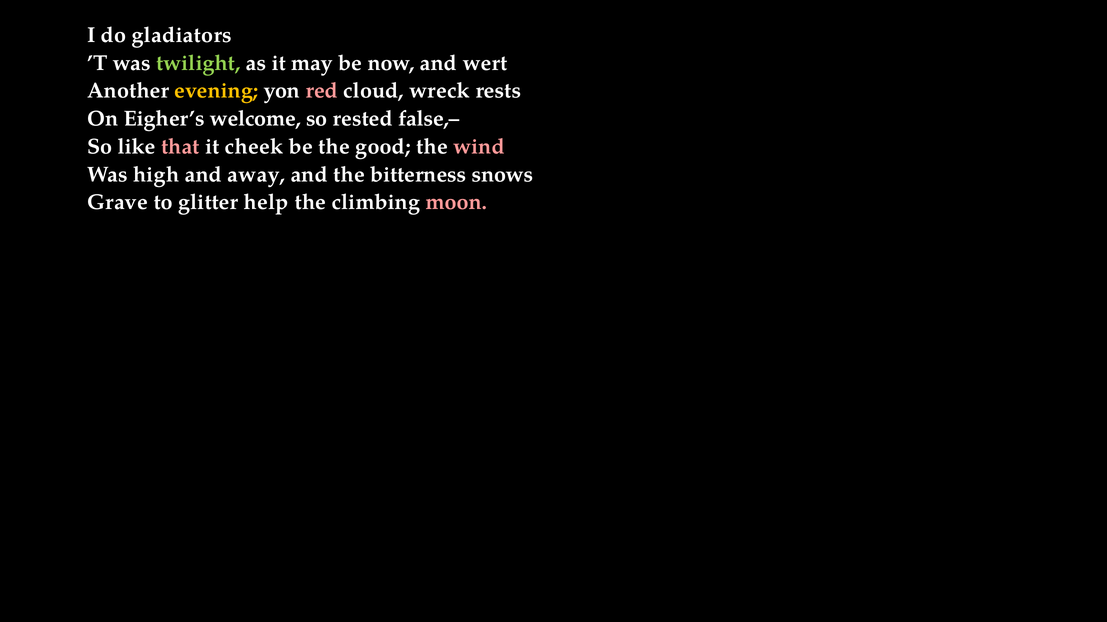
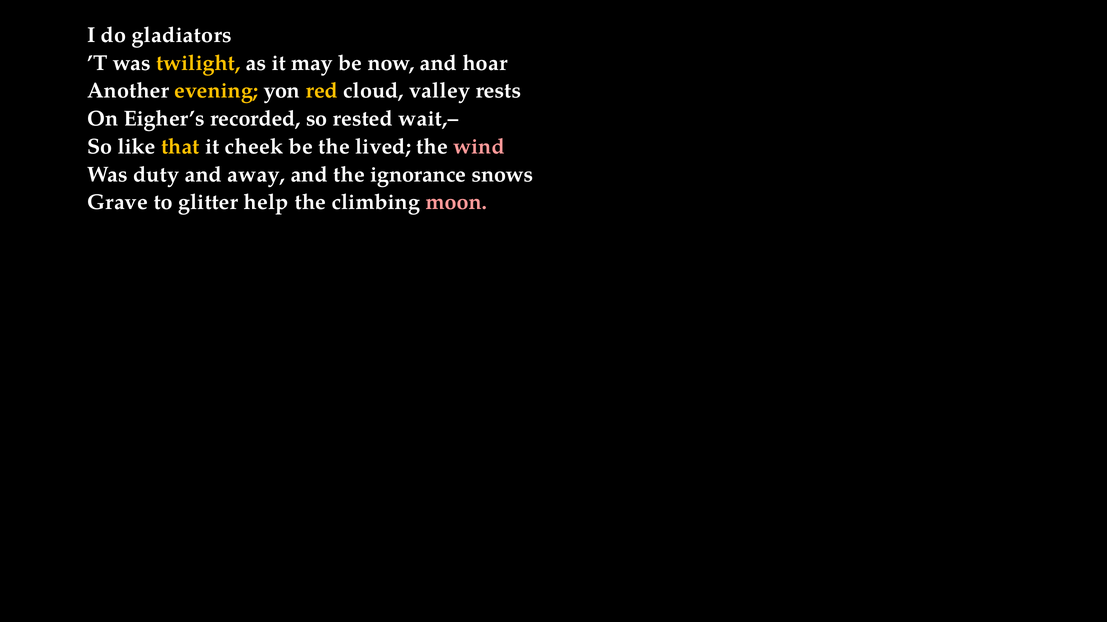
twilight colour: light green -> yellow (198, 63)
wert: wert -> hoar (485, 63)
red colour: pink -> yellow (322, 91)
wreck: wreck -> valley (440, 91)
welcome: welcome -> recorded (255, 119)
false,–: false,– -> wait,– (429, 119)
that colour: pink -> yellow (180, 147)
good: good -> lived (383, 147)
high: high -> duty (156, 175)
bitterness: bitterness -> ignorance (418, 175)
